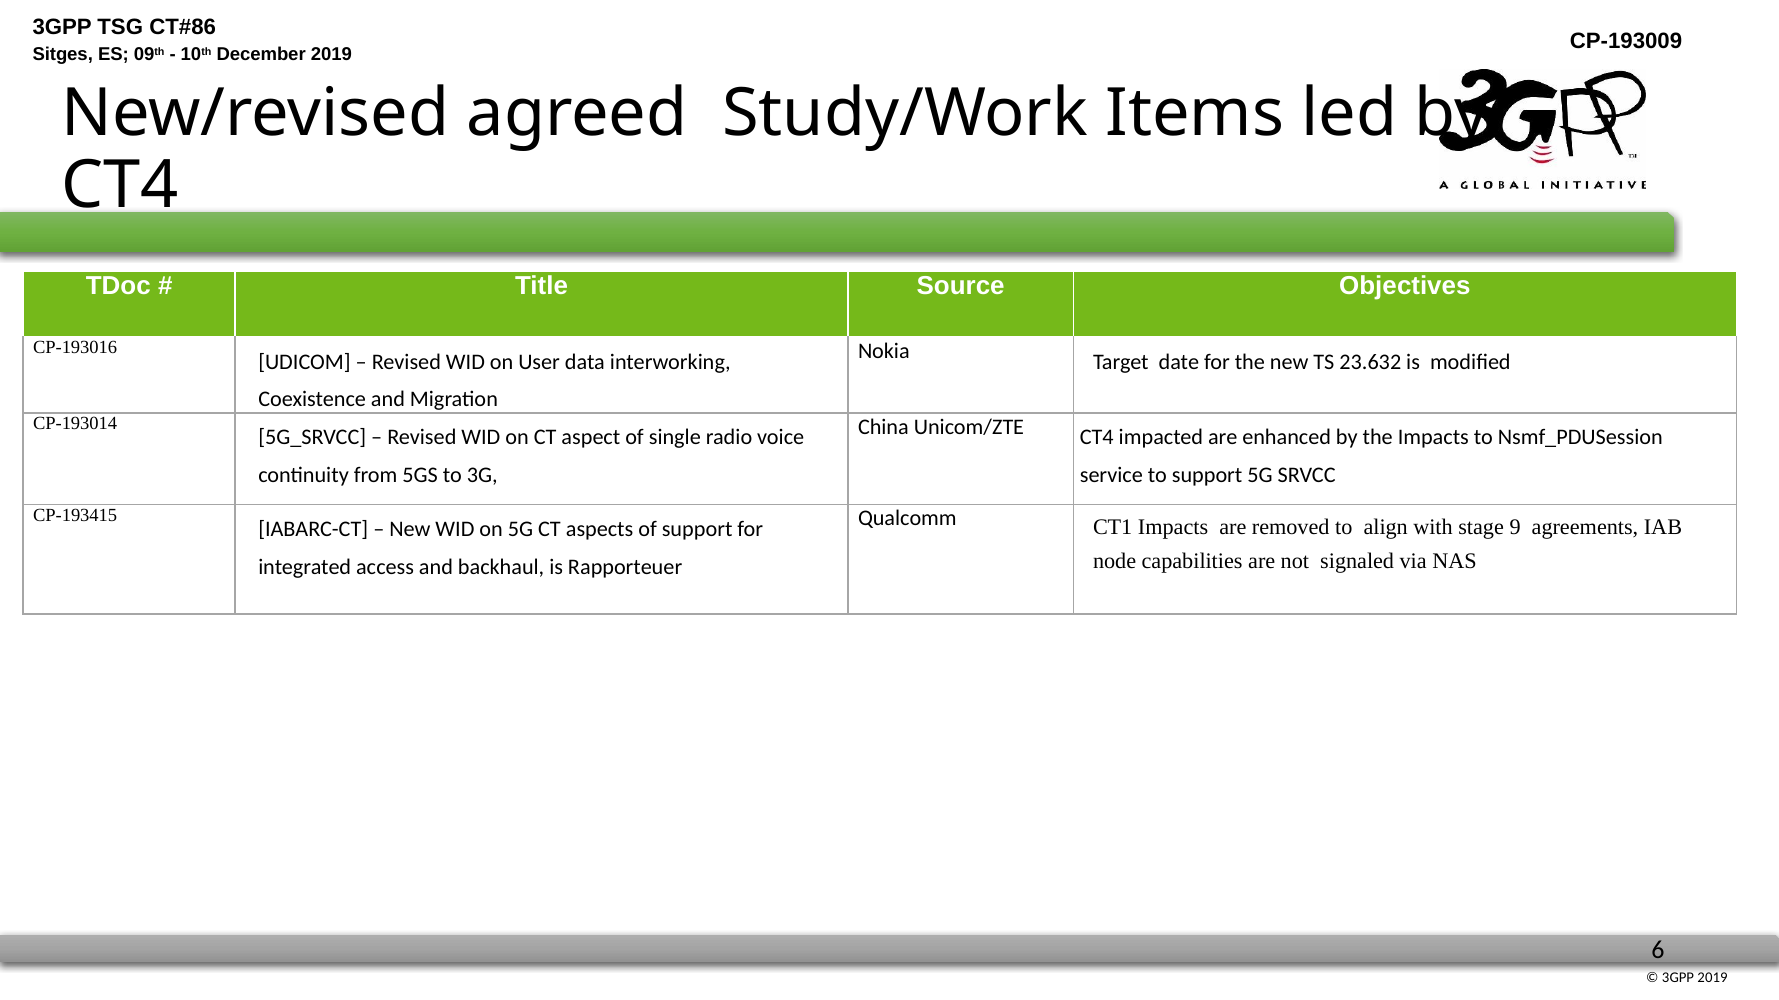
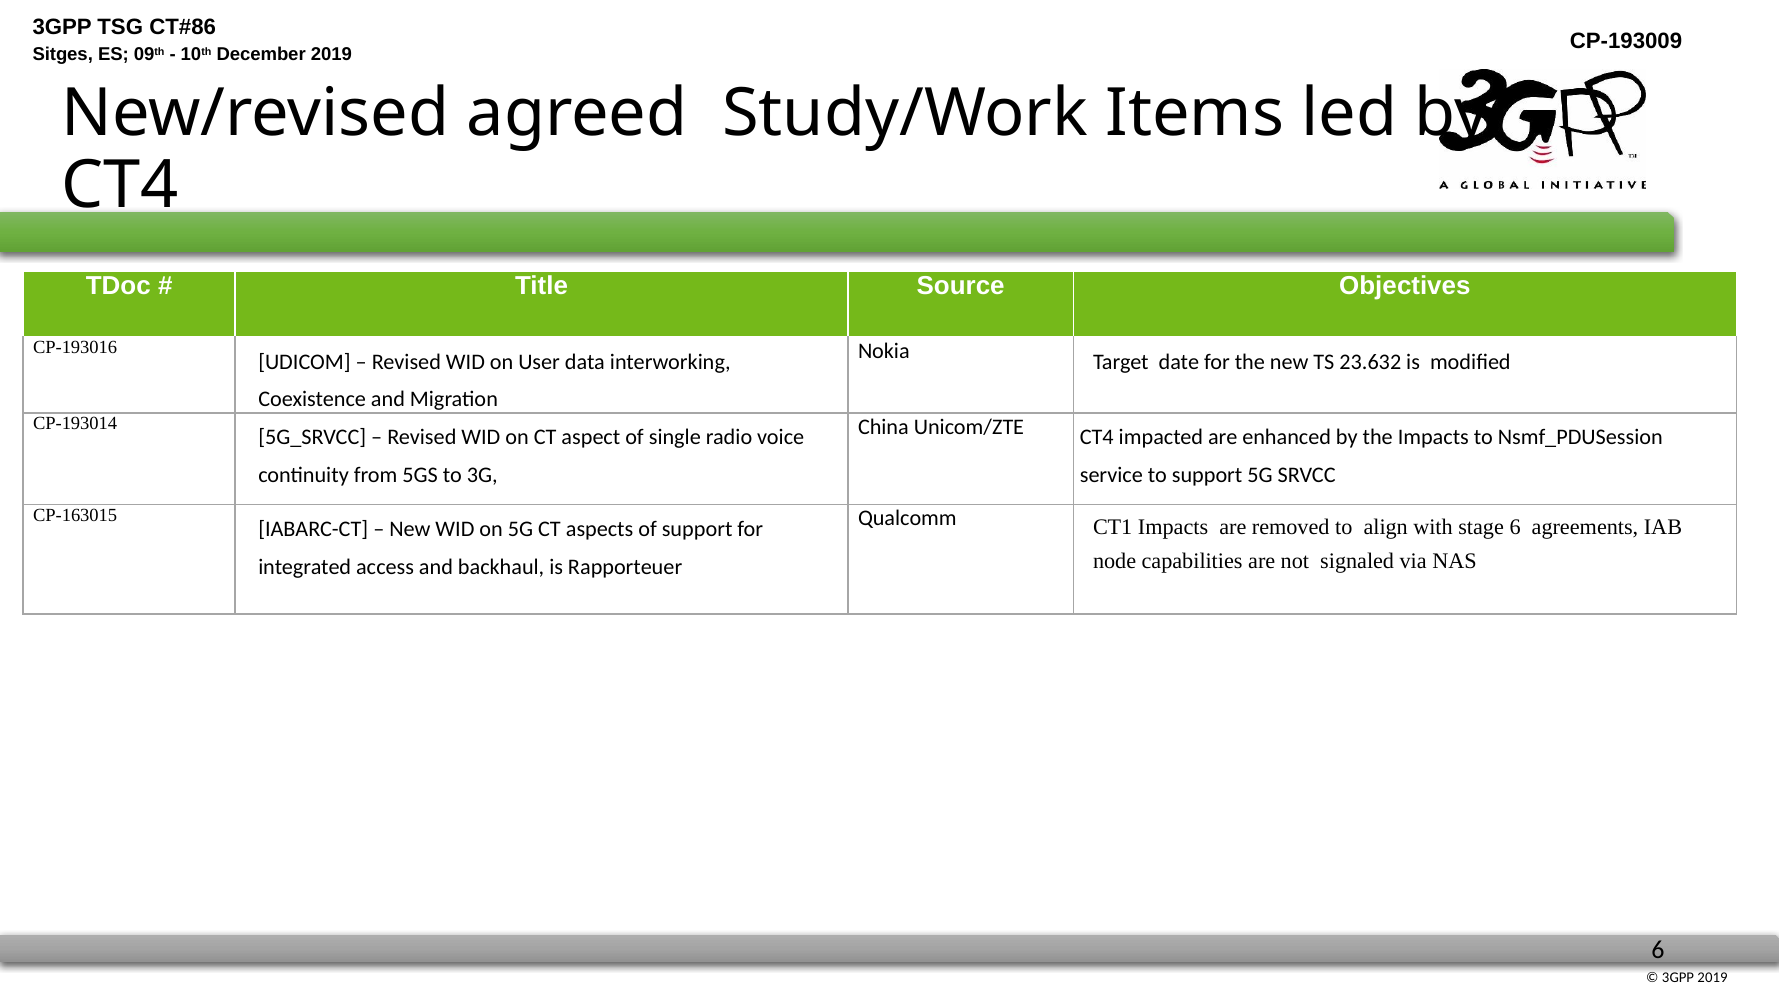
CP-193415: CP-193415 -> CP-163015 (75, 515)
stage 9: 9 -> 6 (1515, 527)
